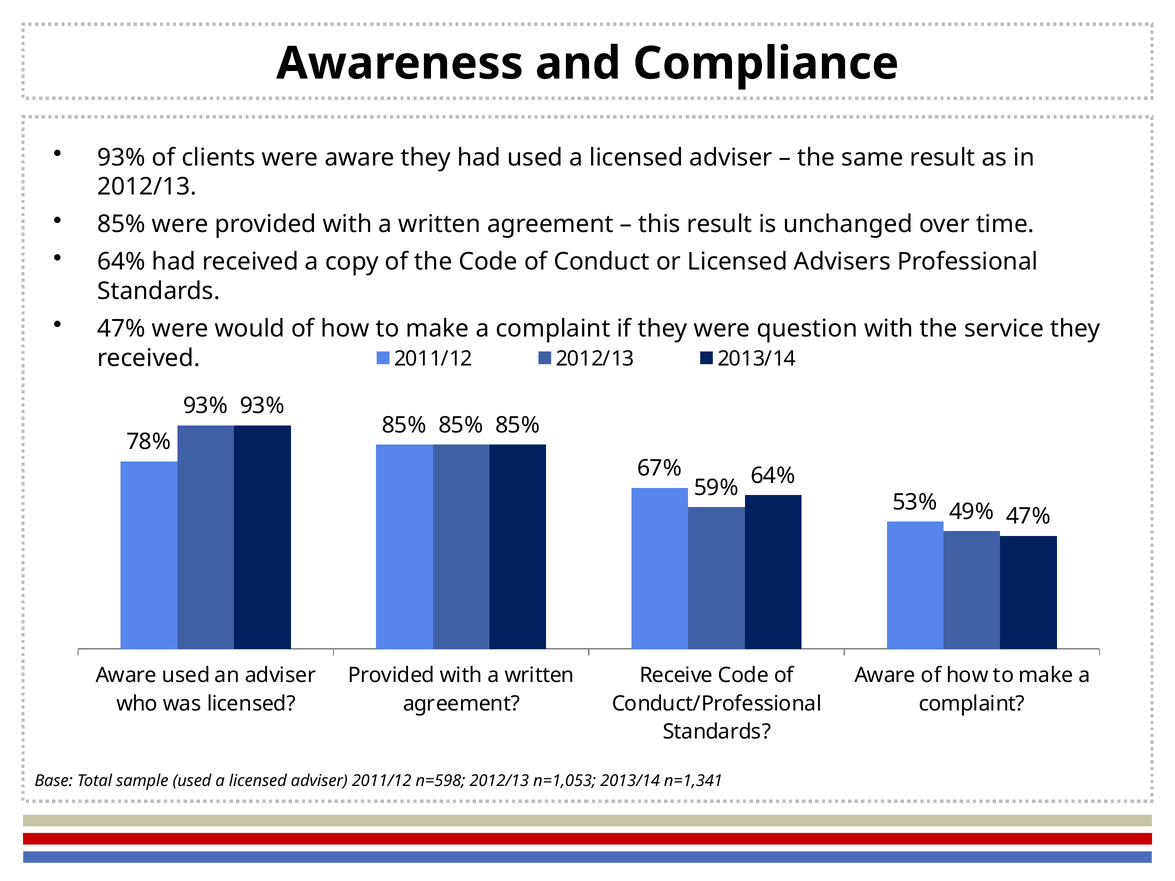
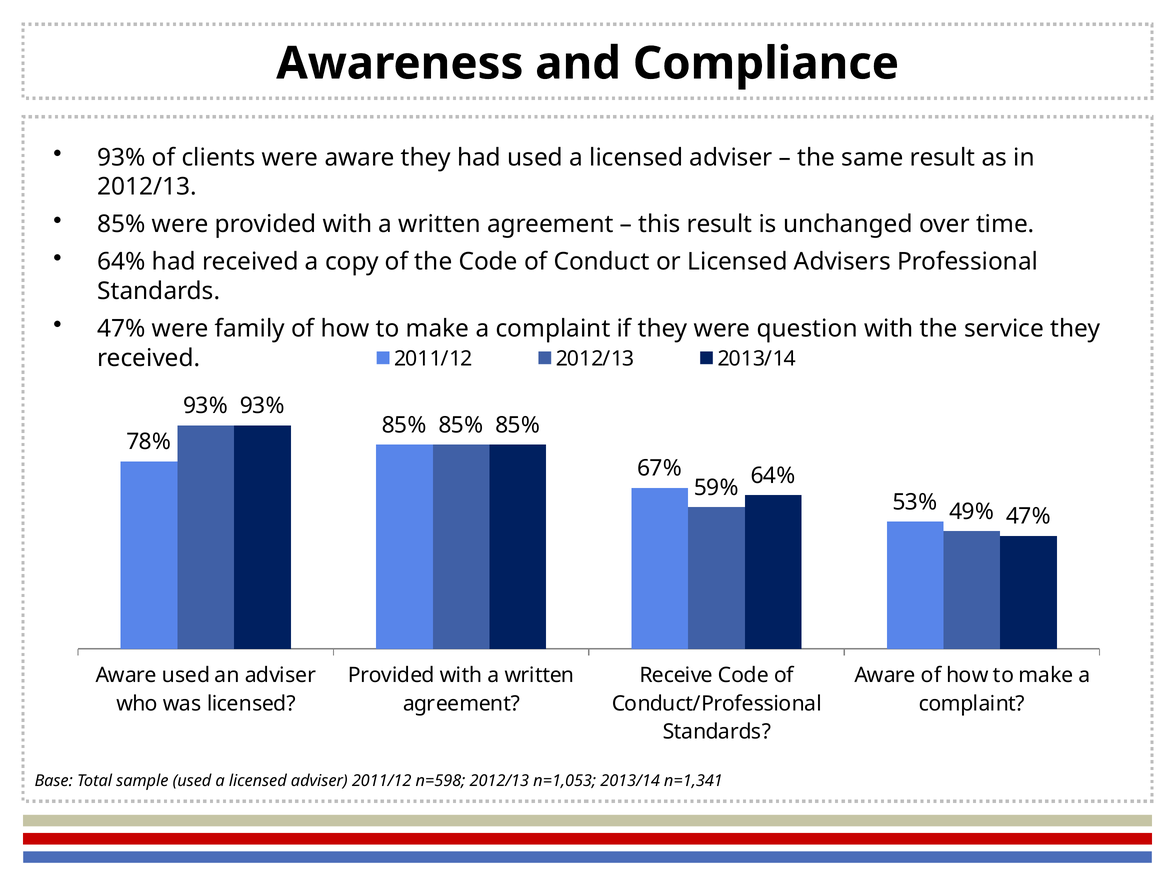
would: would -> family (250, 329)
